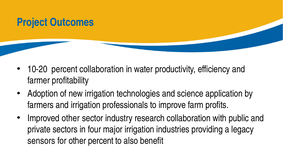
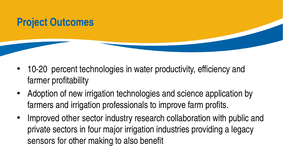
percent collaboration: collaboration -> technologies (102, 69)
other percent: percent -> making (101, 141)
